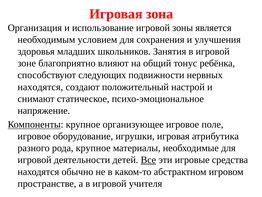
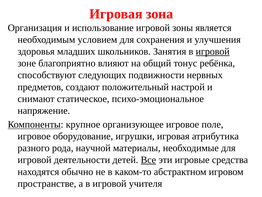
игровой underline: none -> present (213, 51)
находятся: находятся -> предметов (40, 87)
рода крупное: крупное -> научной (93, 148)
